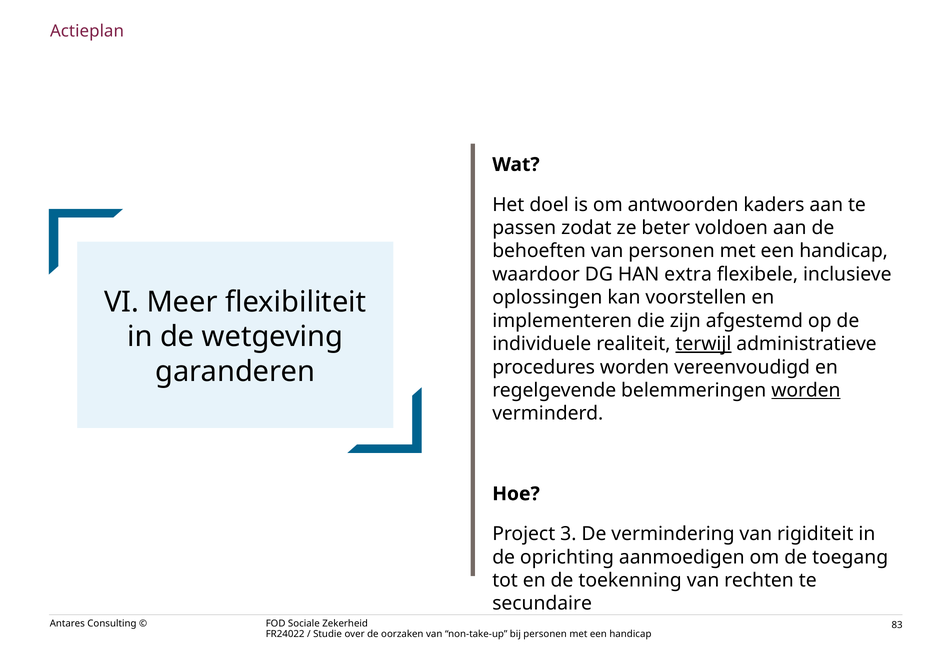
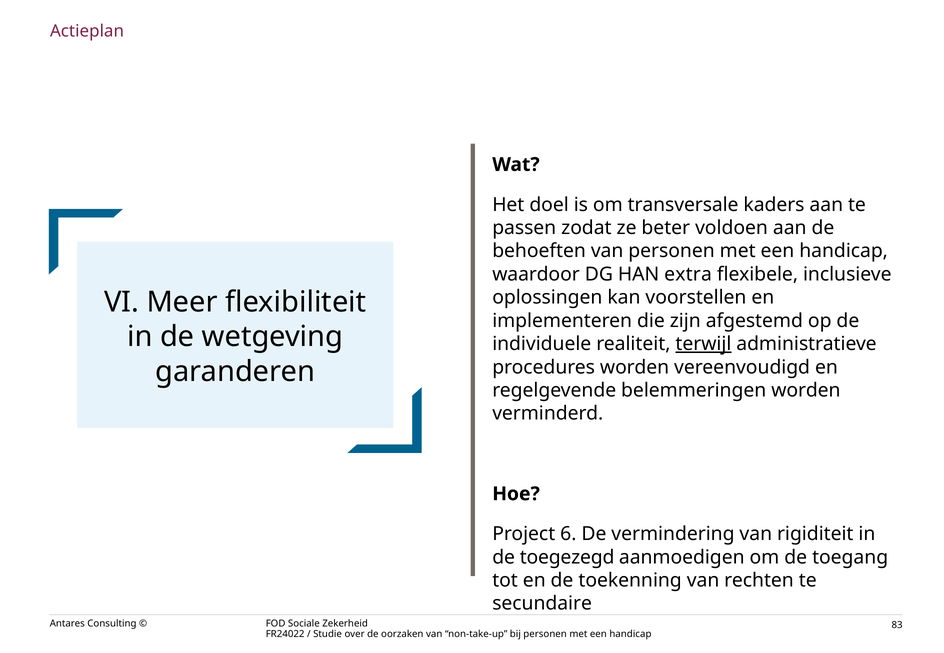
antwoorden: antwoorden -> transversale (683, 205)
worden underline: present -> none (806, 391)
3: 3 -> 6 (568, 534)
oprichting: oprichting -> toegezegd (567, 558)
